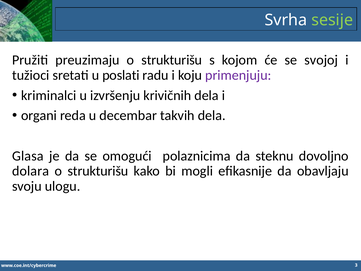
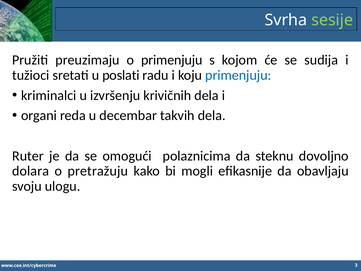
strukturišu: strukturišu -> primenjuju (172, 60)
svojoj: svojoj -> sudija (321, 60)
primenjuju colour: purple -> blue (238, 75)
Glasa: Glasa -> Ruter (28, 156)
strukturišu: strukturišu -> pretražuju (98, 171)
